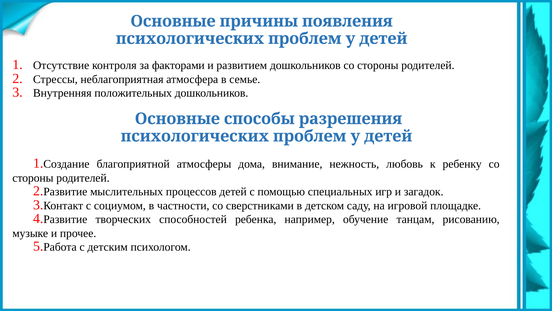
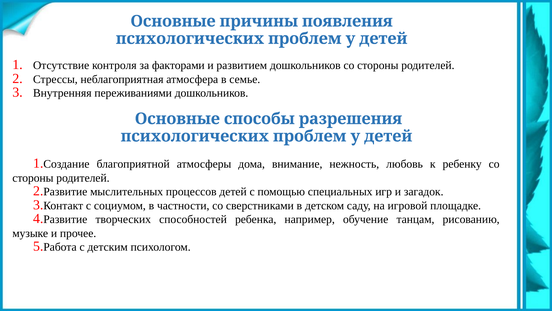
положительных: положительных -> переживаниями (133, 93)
